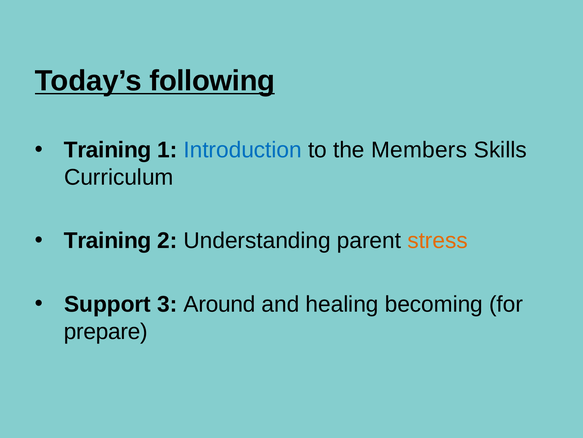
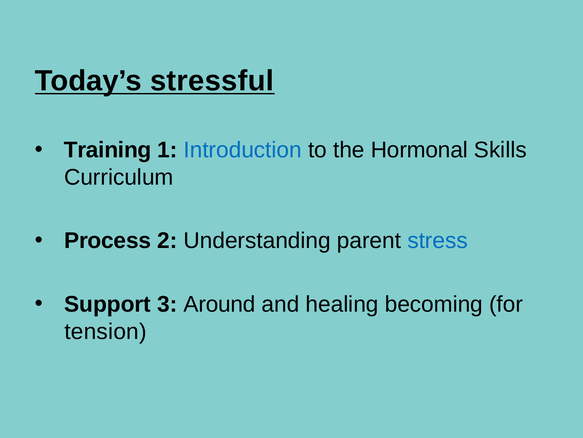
following: following -> stressful (212, 81)
Members: Members -> Hormonal (419, 150)
Training: Training -> Process (108, 240)
stress colour: orange -> blue (438, 240)
prepare: prepare -> tension (106, 331)
